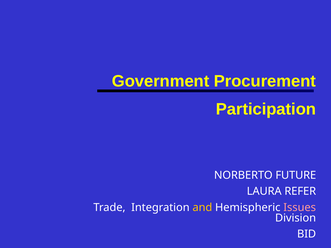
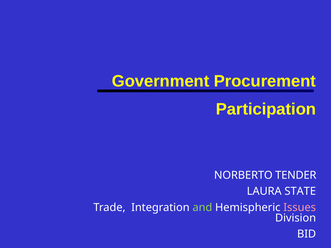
FUTURE: FUTURE -> TENDER (296, 175)
REFER: REFER -> STATE (300, 192)
and colour: yellow -> light green (202, 208)
